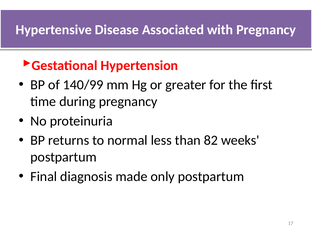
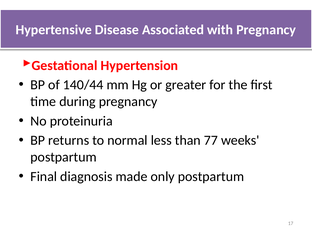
140/99: 140/99 -> 140/44 (83, 85)
82: 82 -> 77 (211, 140)
